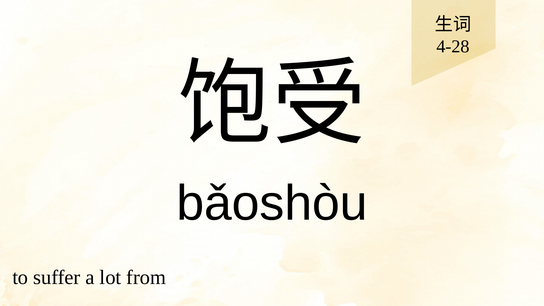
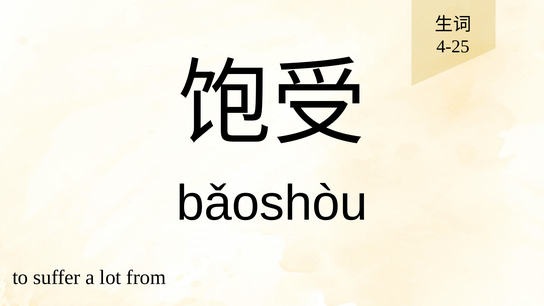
4-28: 4-28 -> 4-25 (453, 46)
